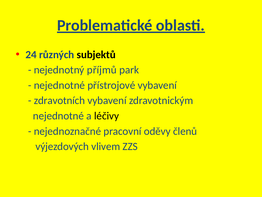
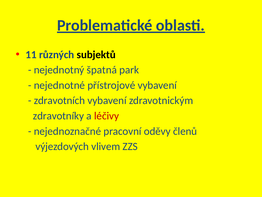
24: 24 -> 11 (31, 54)
příjmů: příjmů -> špatná (102, 70)
nejednotné: nejednotné -> zdravotníky (58, 116)
léčivy colour: black -> red (107, 116)
